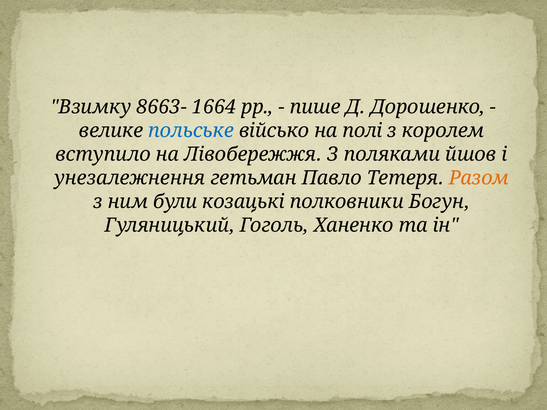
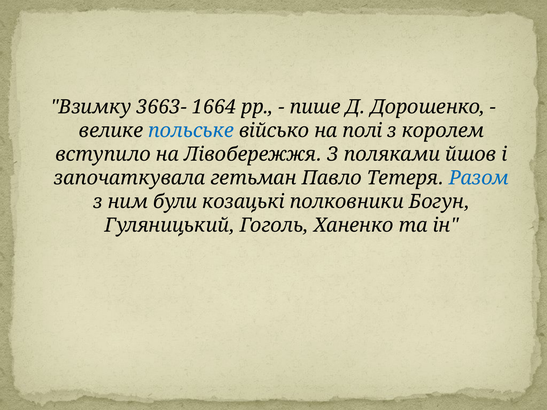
8663-: 8663- -> 3663- (162, 107)
унезалежнення: унезалежнення -> започаткувала (130, 178)
Разом colour: orange -> blue (479, 178)
